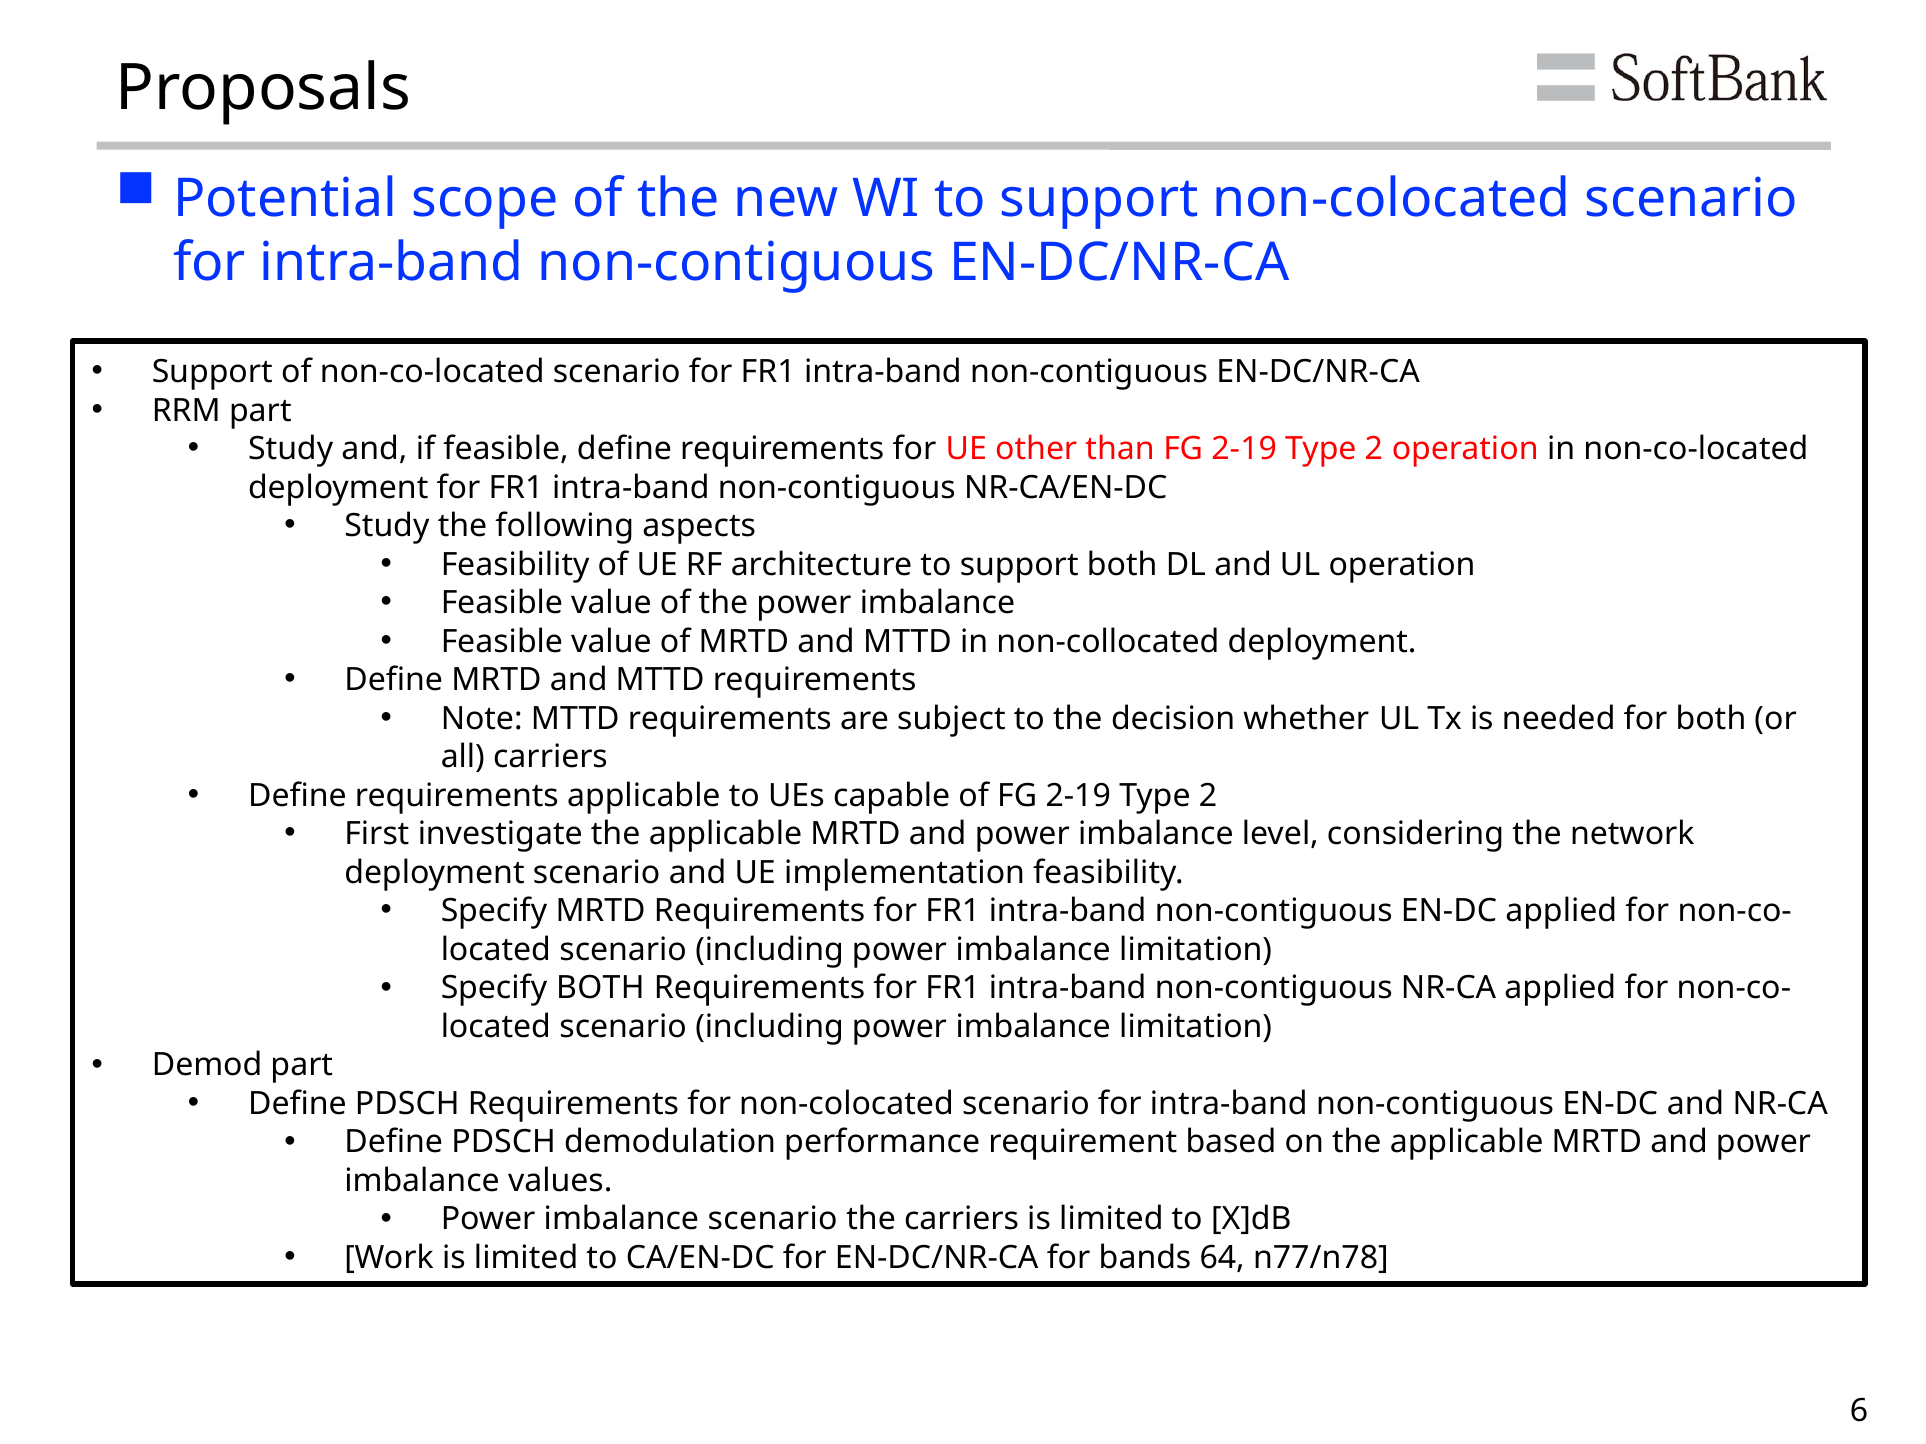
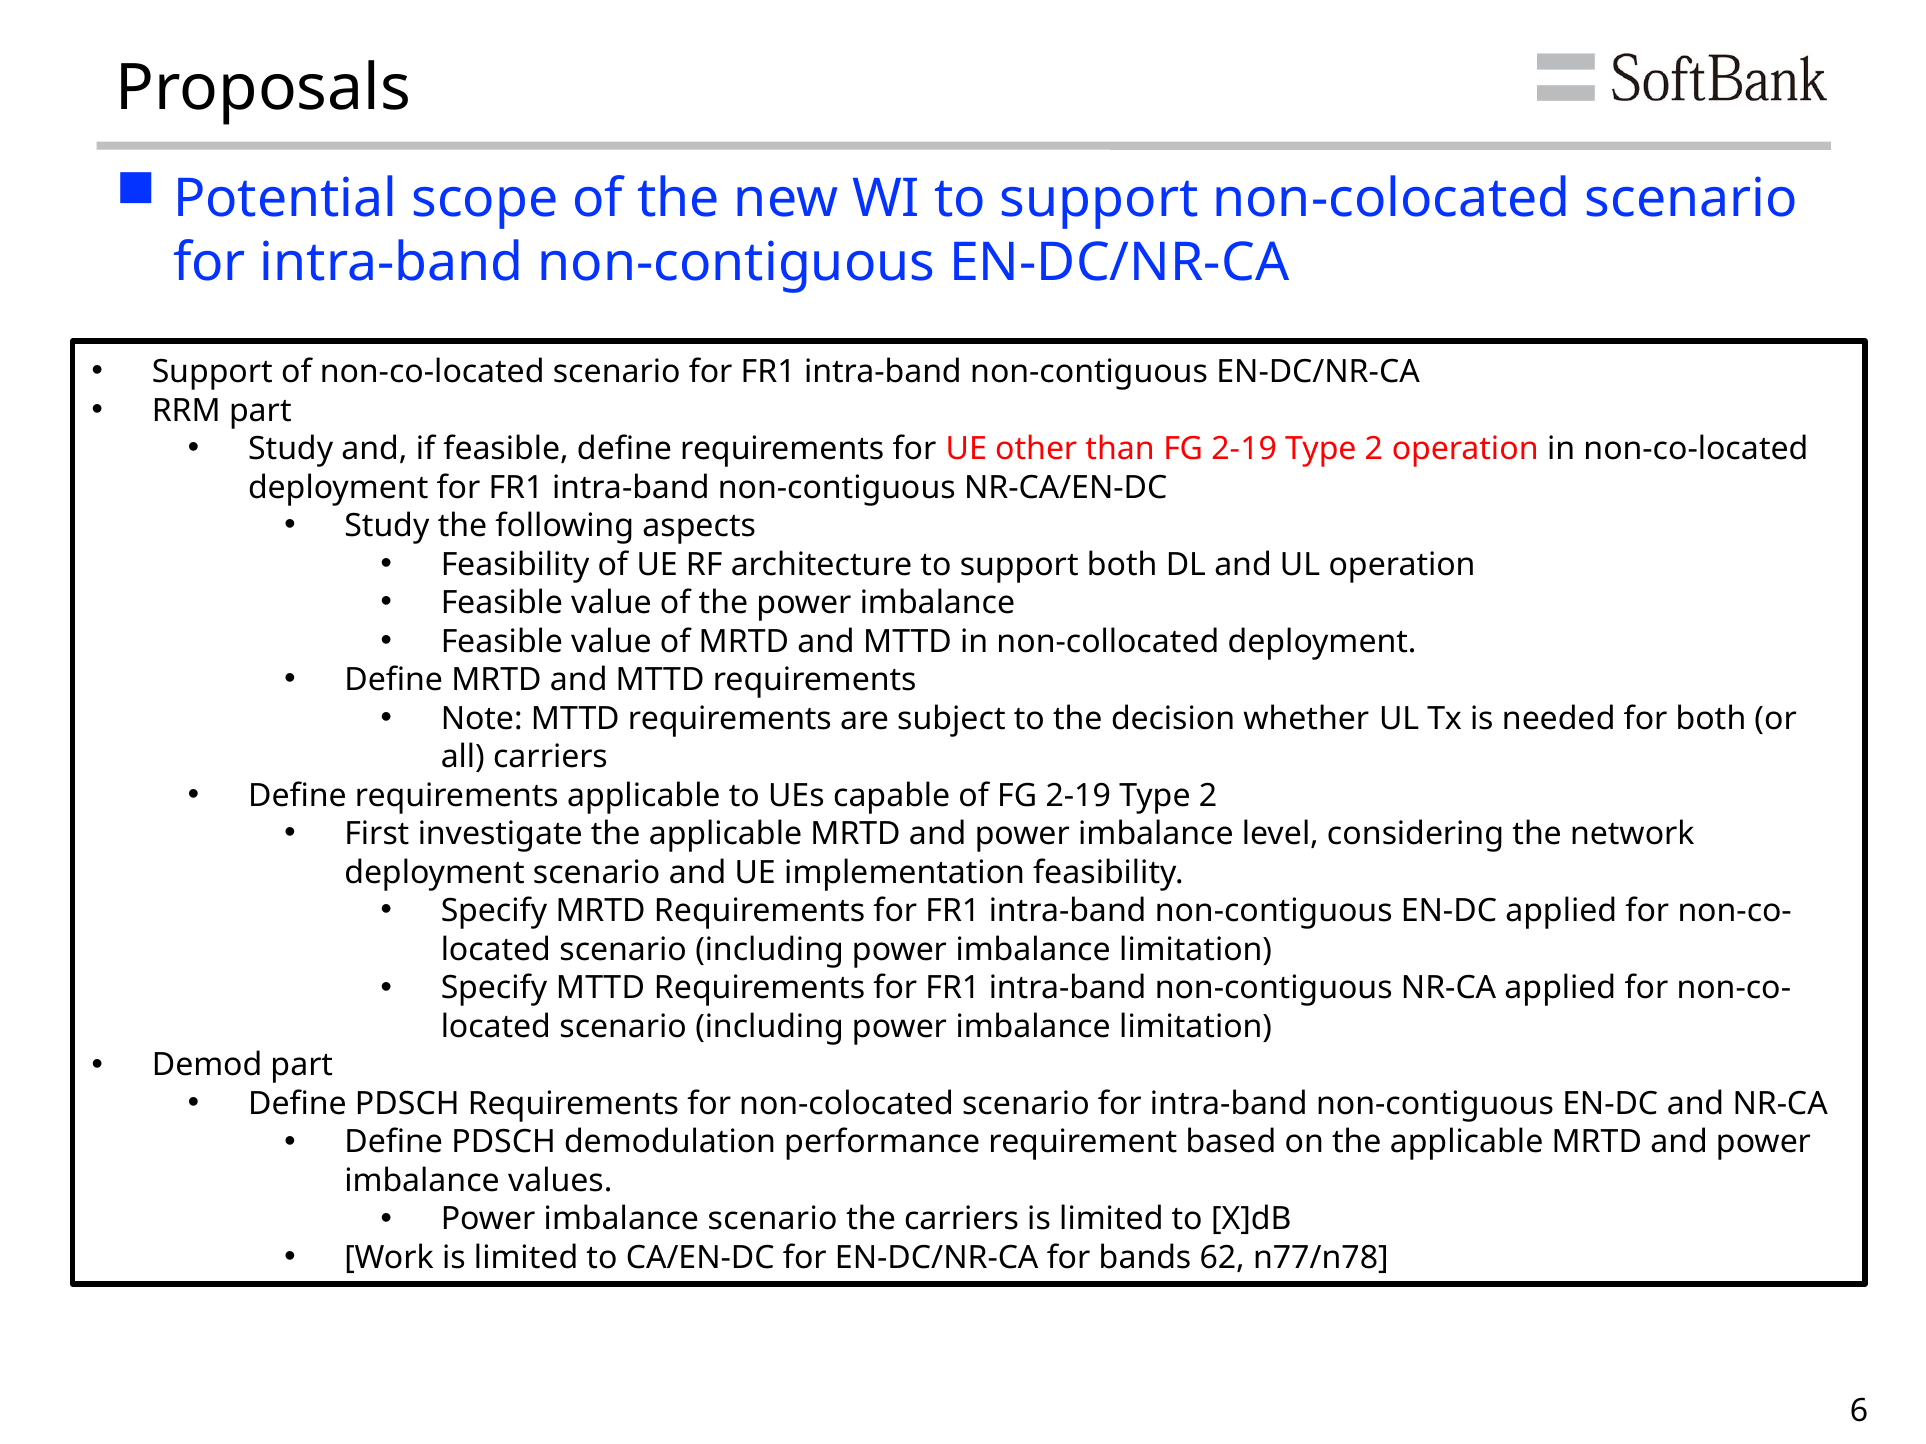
Specify BOTH: BOTH -> MTTD (600, 989)
64: 64 -> 62 (1222, 1258)
